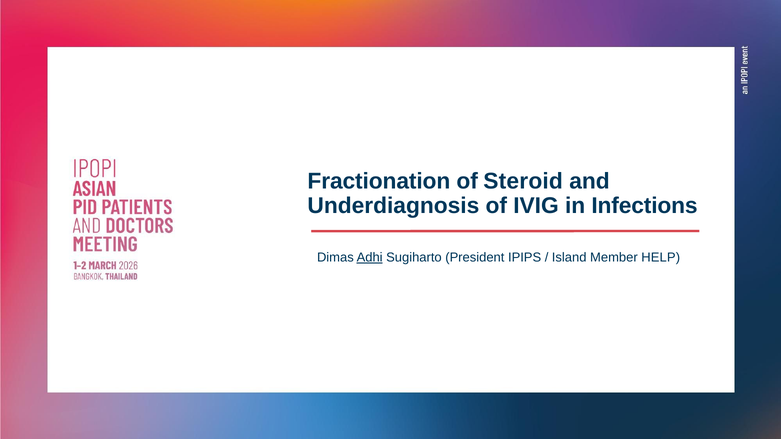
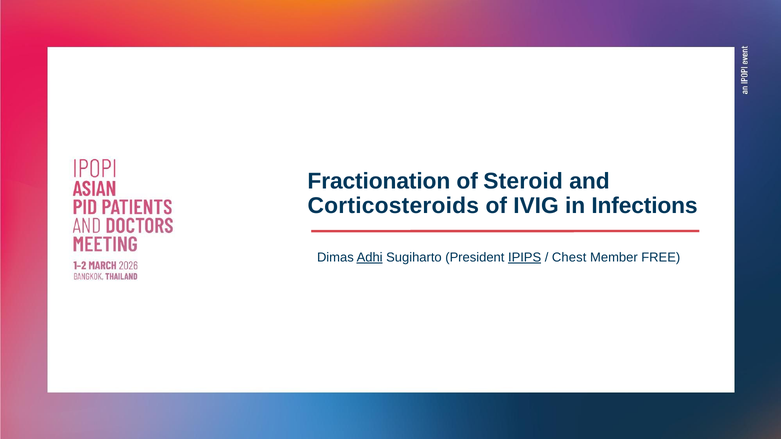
Underdiagnosis: Underdiagnosis -> Corticosteroids (393, 206)
IPIPS underline: none -> present (525, 258)
Island: Island -> Chest (569, 258)
HELP: HELP -> FREE (661, 258)
